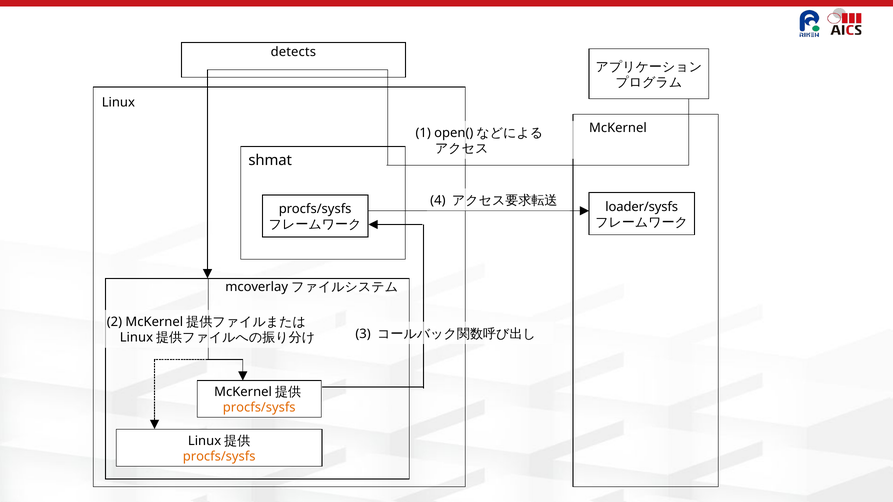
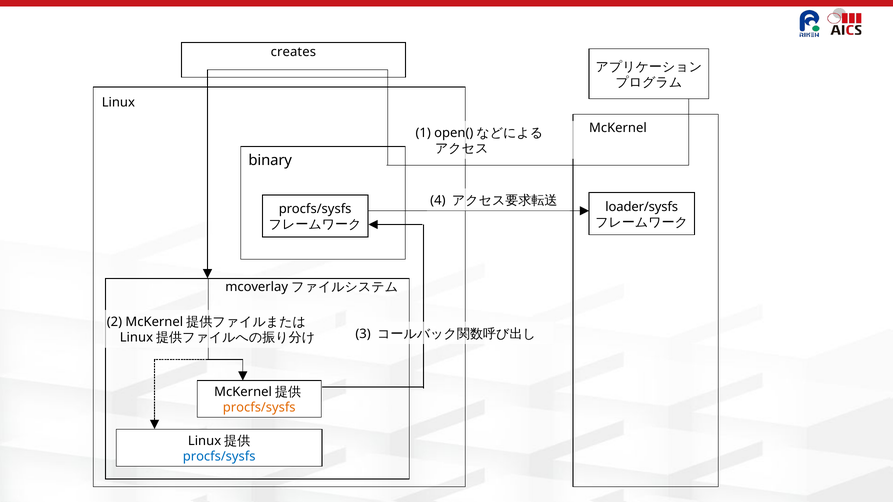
detects: detects -> creates (293, 52)
shmat: shmat -> binary (270, 160)
procfs/sysfs colour: orange -> blue (219, 457)
